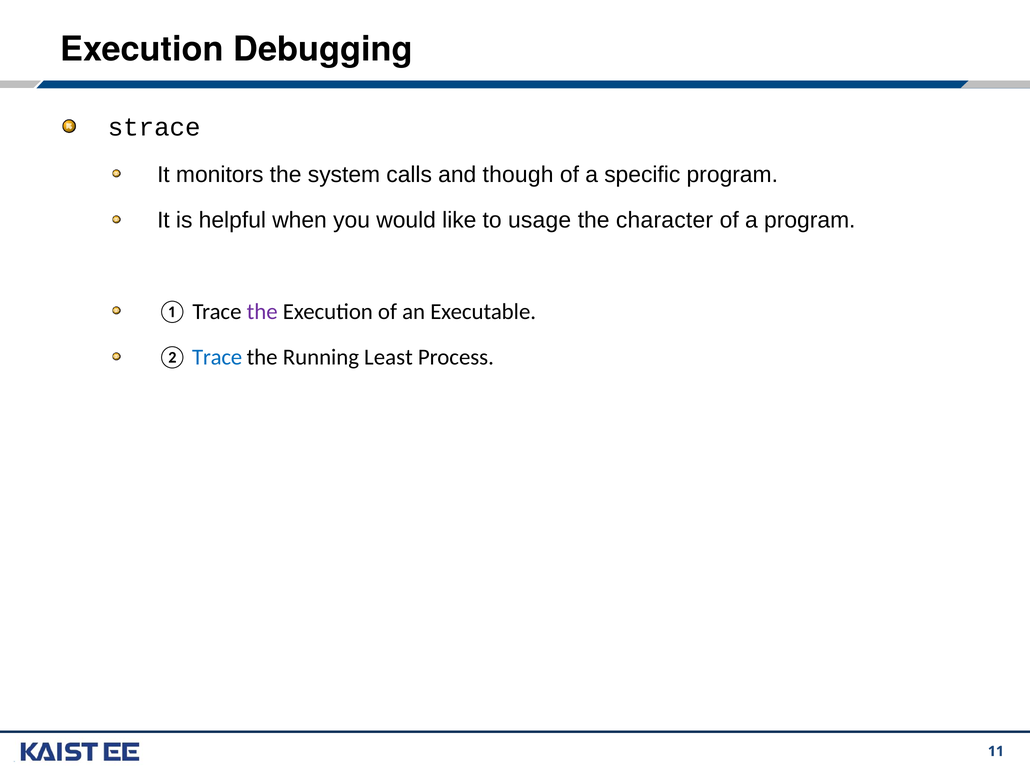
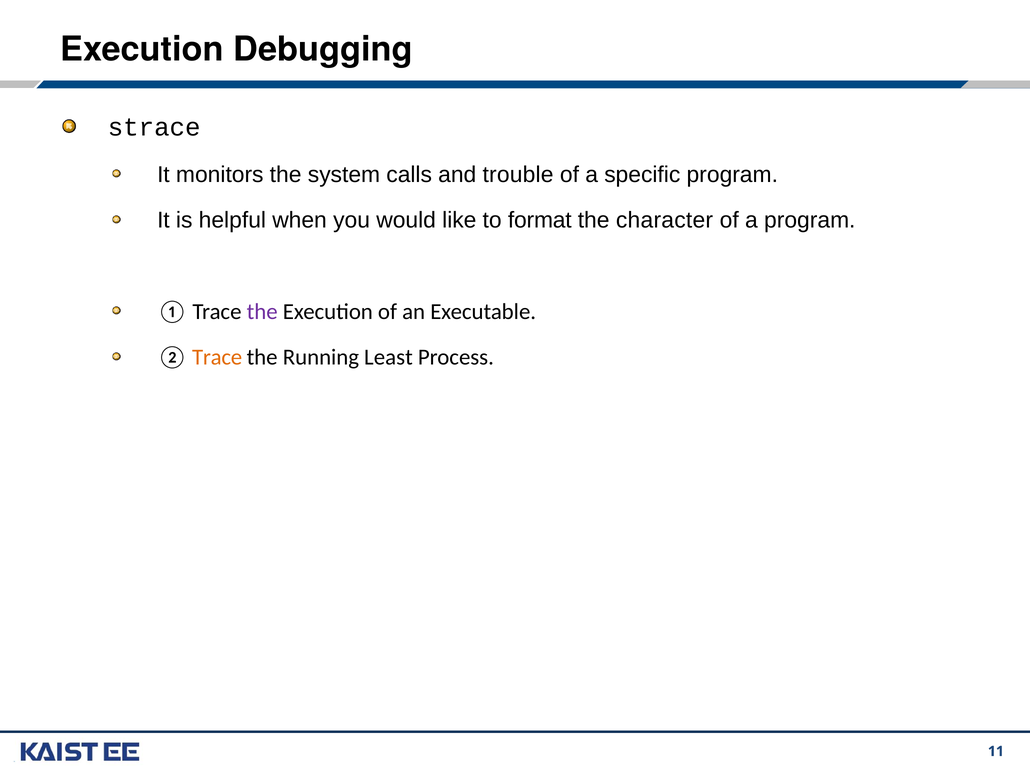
though: though -> trouble (518, 175)
usage: usage -> format (540, 220)
Trace colour: blue -> orange (217, 358)
